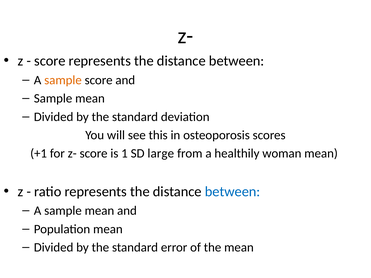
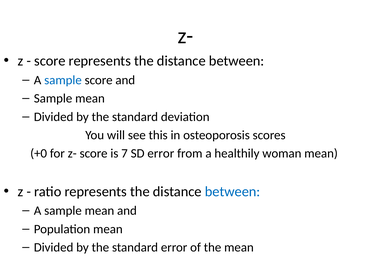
sample colour: orange -> blue (63, 80)
+1: +1 -> +0 (39, 154)
1: 1 -> 7 (125, 154)
SD large: large -> error (161, 154)
